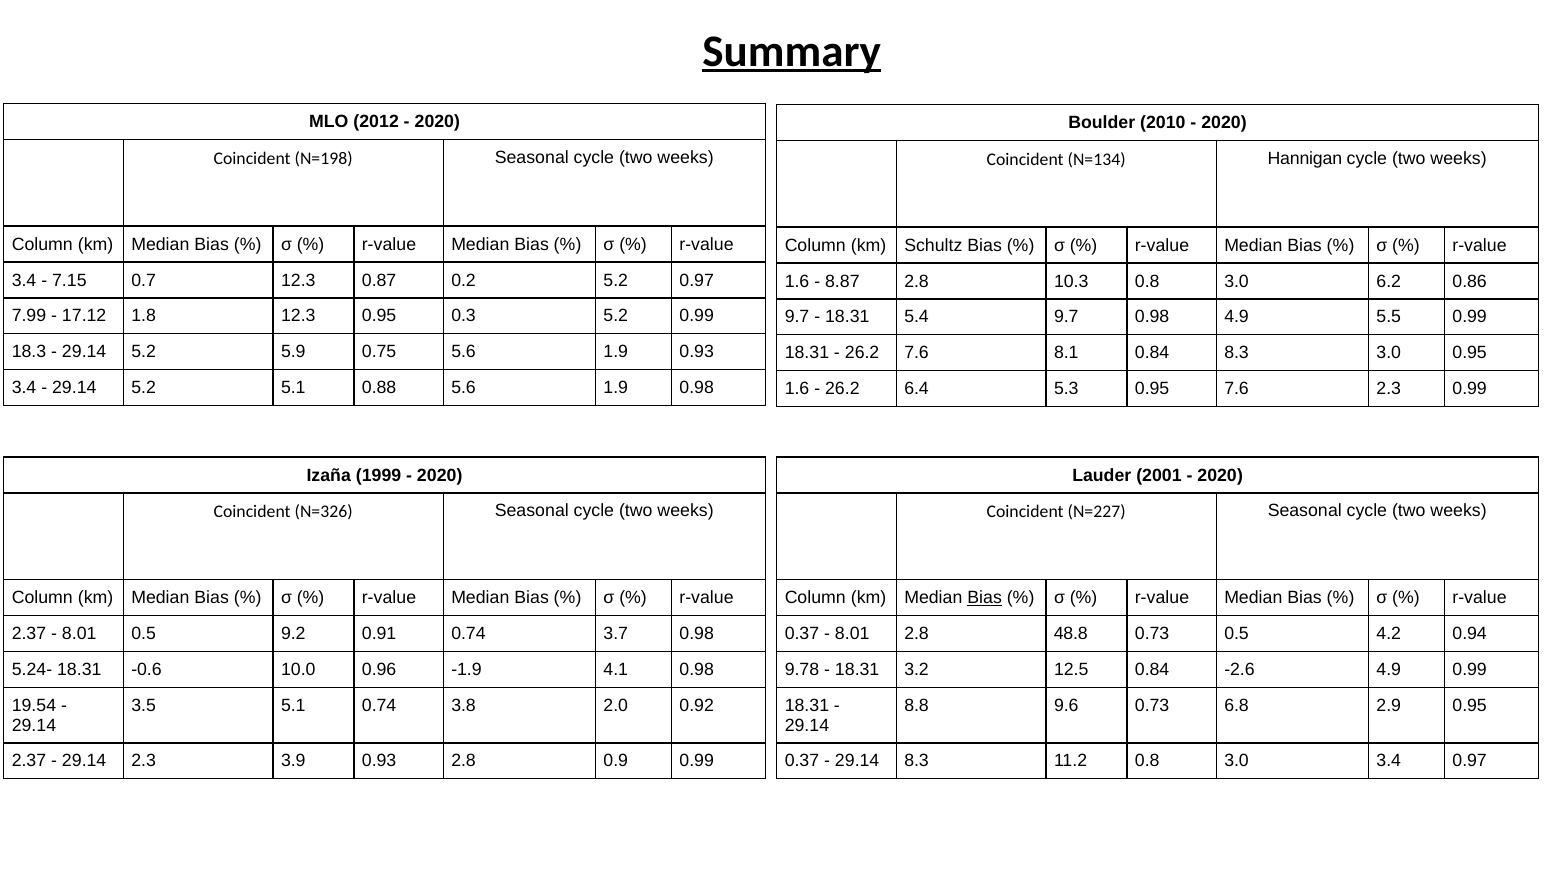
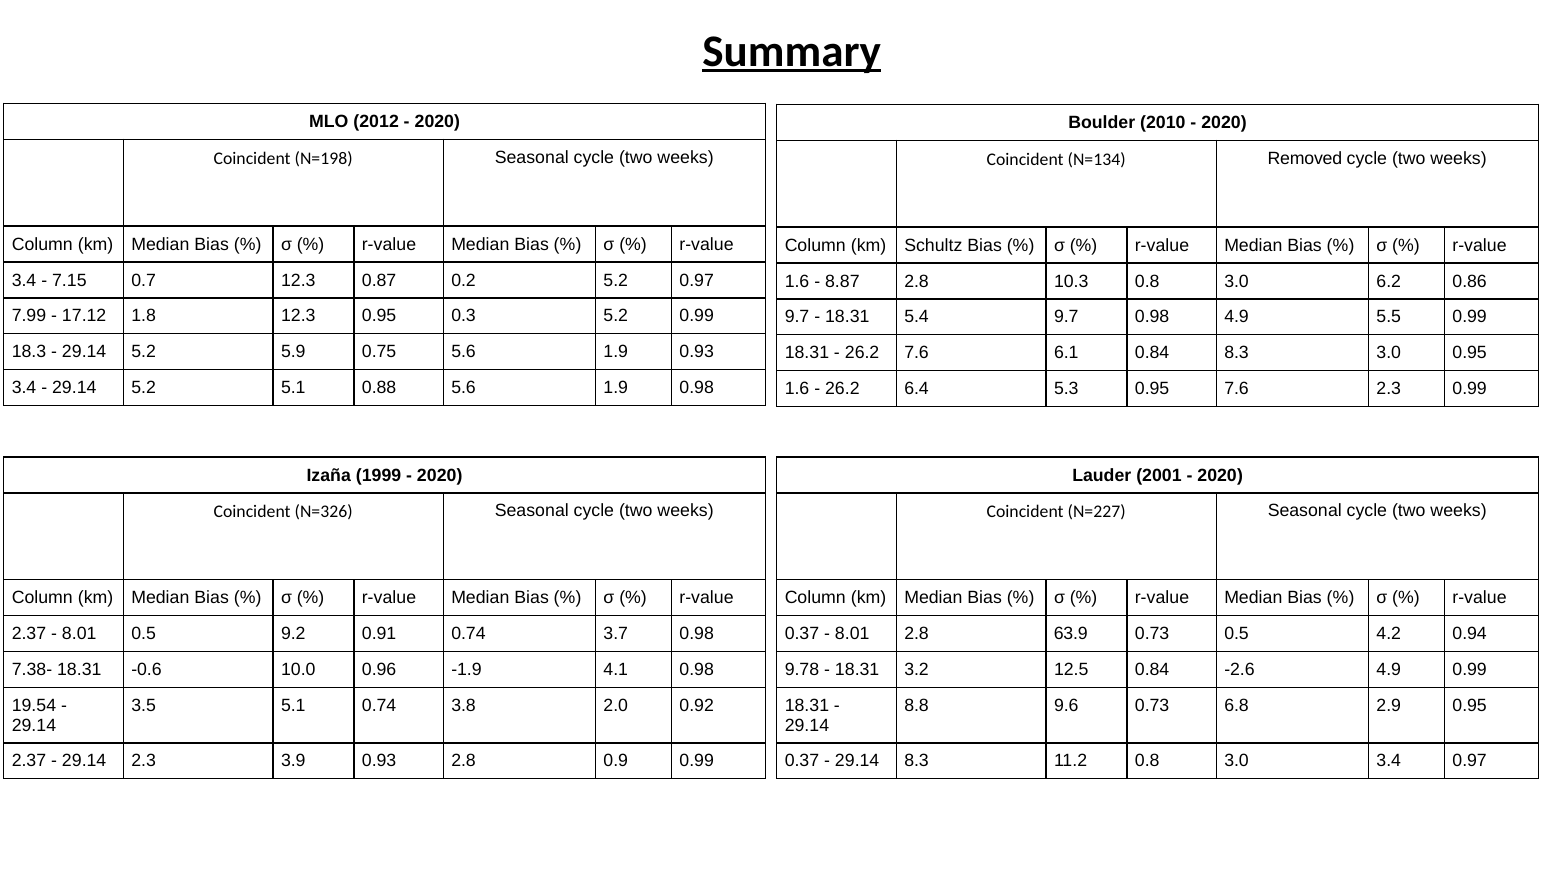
Hannigan: Hannigan -> Removed (1305, 158)
8.1: 8.1 -> 6.1 (1066, 353)
Bias underline: present -> none (985, 598)
48.8: 48.8 -> 63.9 (1071, 634)
5.24-: 5.24- -> 7.38- (32, 669)
